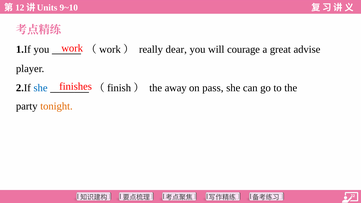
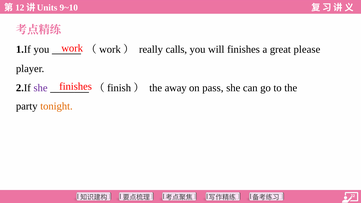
dear: dear -> calls (176, 49)
will courage: courage -> finishes (243, 49)
advise: advise -> please (307, 49)
she colour: blue -> purple (41, 88)
